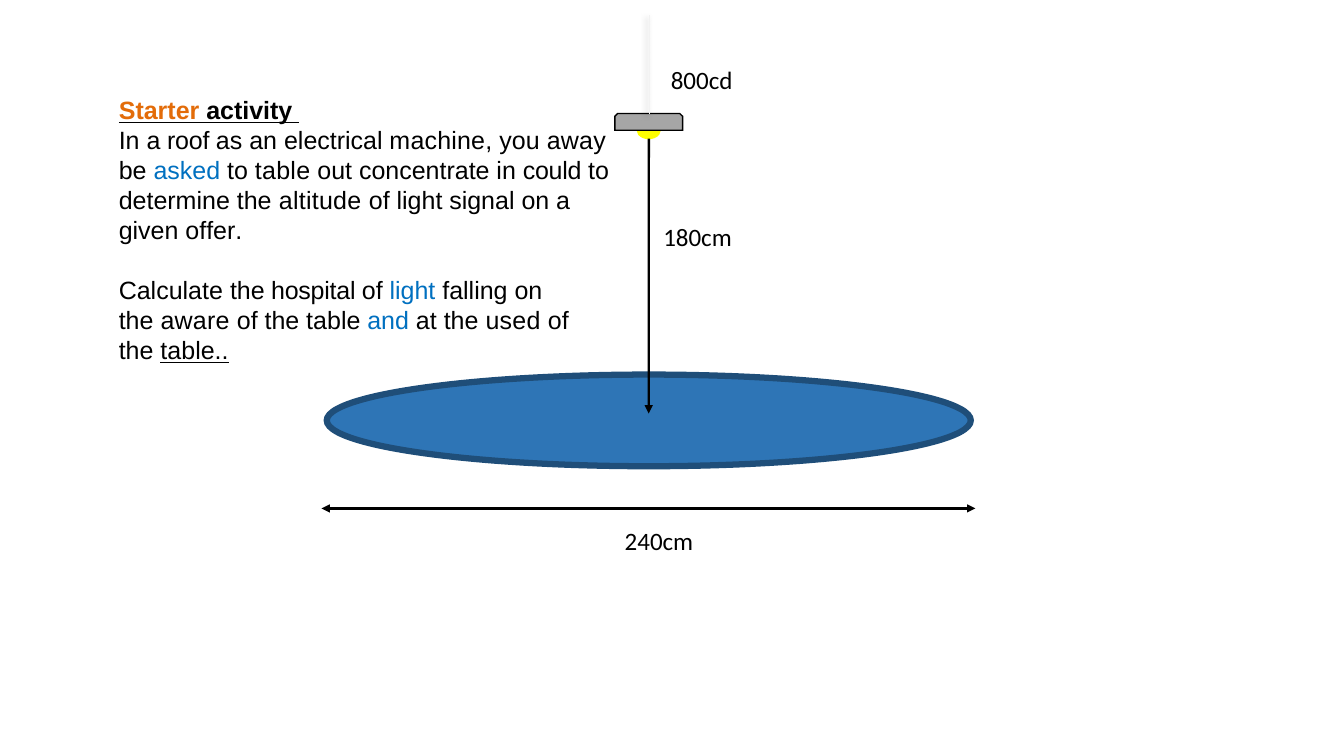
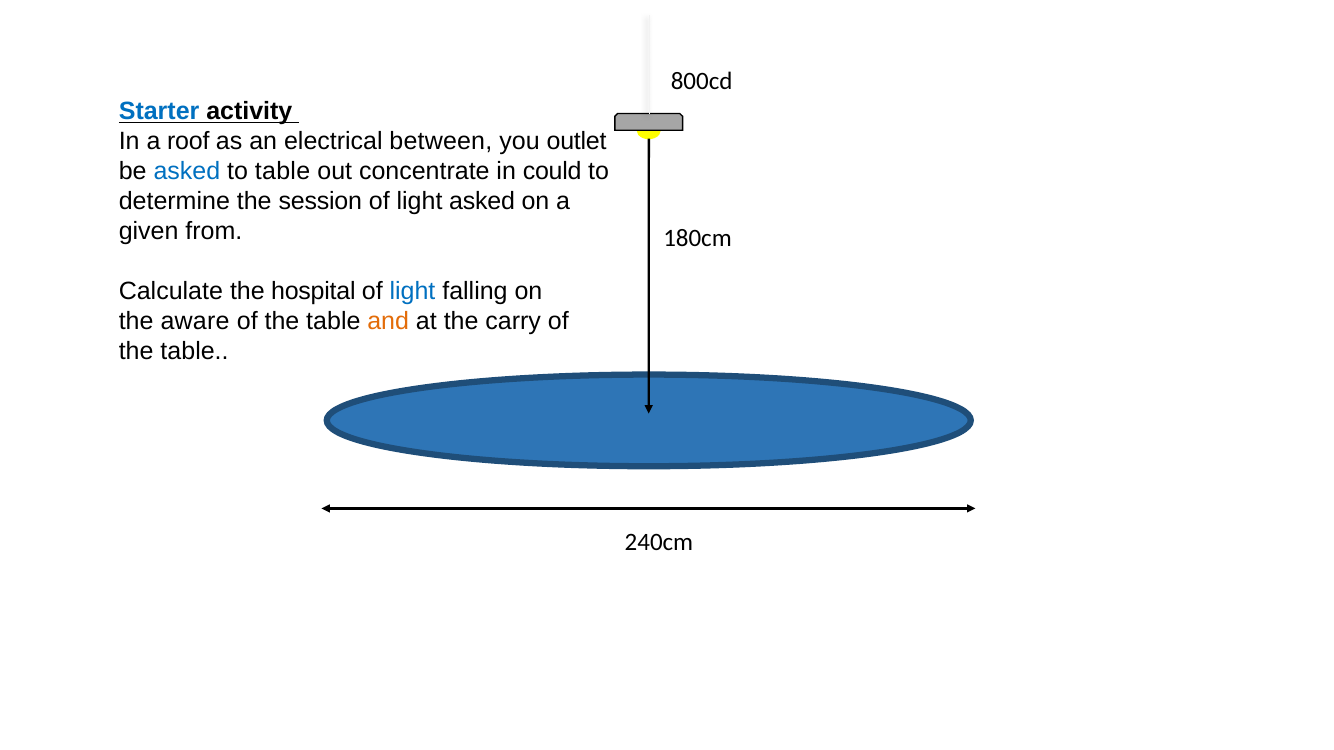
Starter colour: orange -> blue (159, 112)
machine: machine -> between (441, 142)
away: away -> outlet (577, 142)
altitude: altitude -> session (320, 202)
light signal: signal -> asked (482, 202)
offer: offer -> from (214, 232)
and colour: blue -> orange (388, 322)
used: used -> carry (513, 322)
table underline: present -> none (195, 352)
